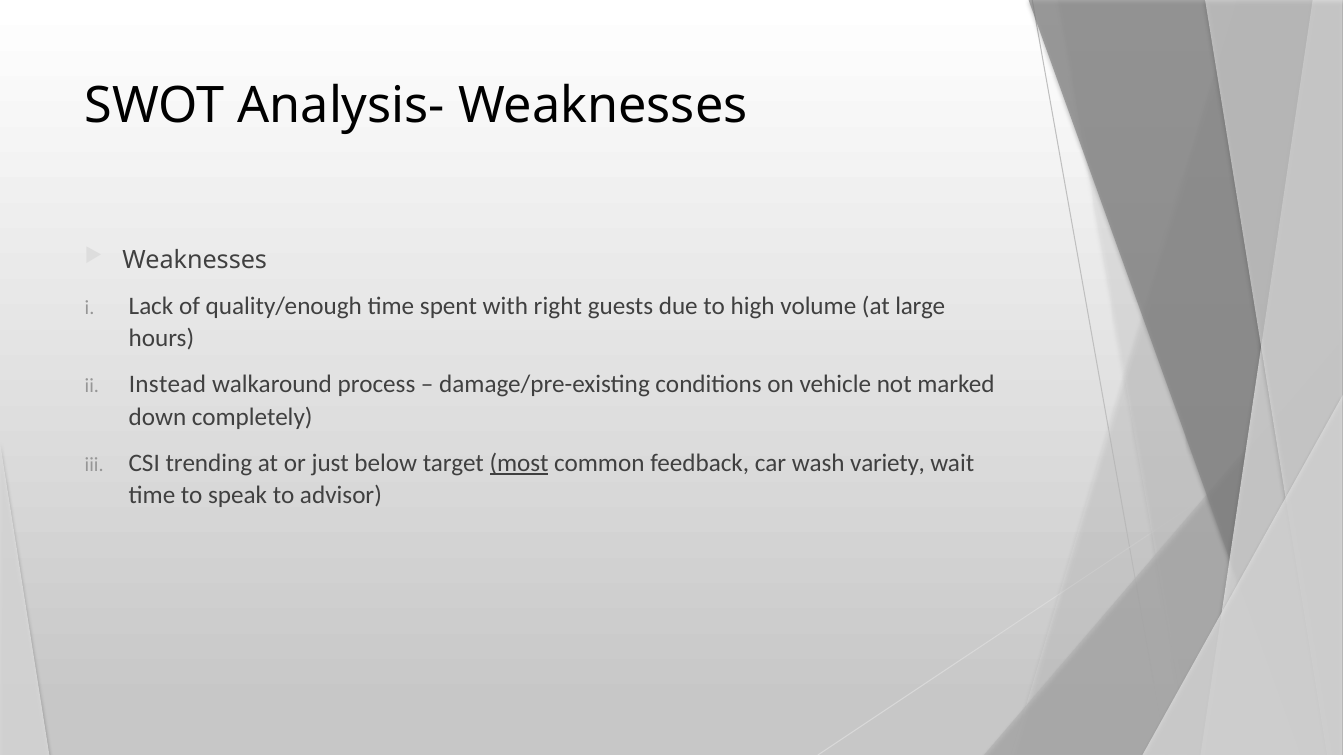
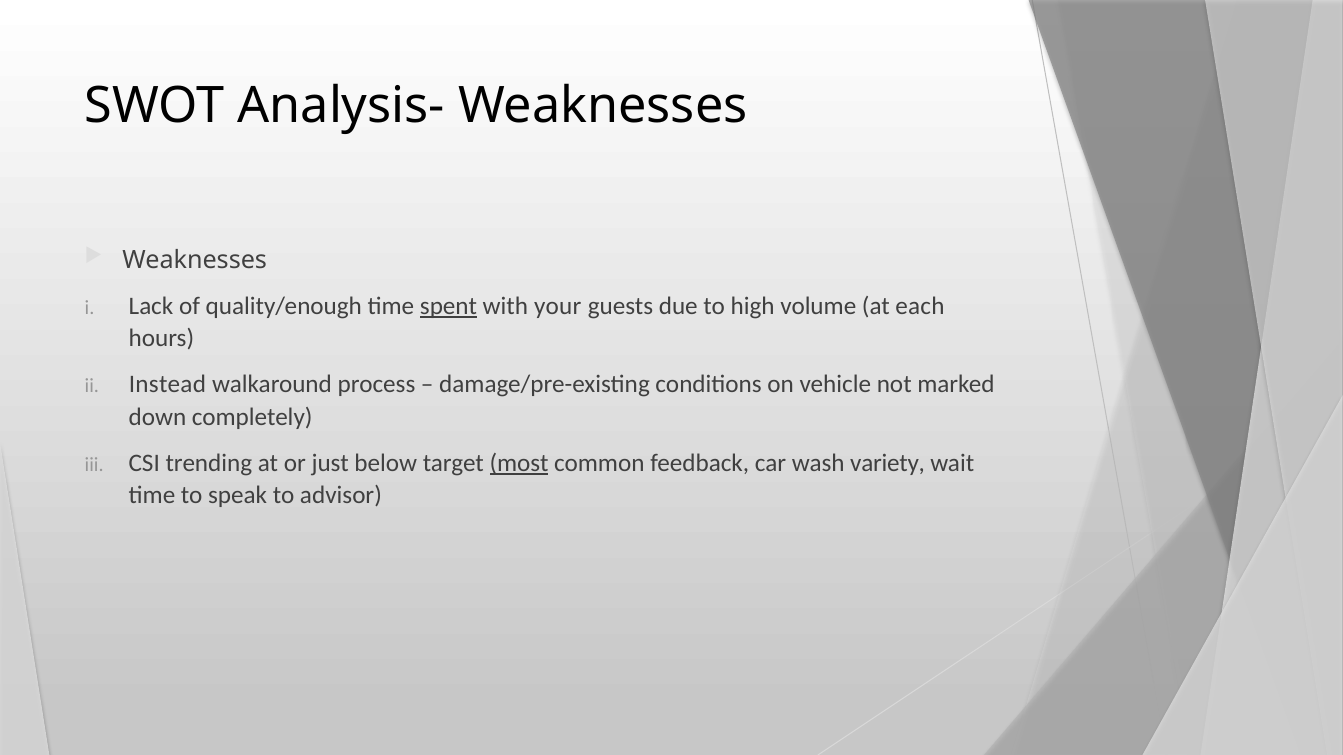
spent underline: none -> present (449, 306)
right: right -> your (558, 306)
large: large -> each (920, 306)
